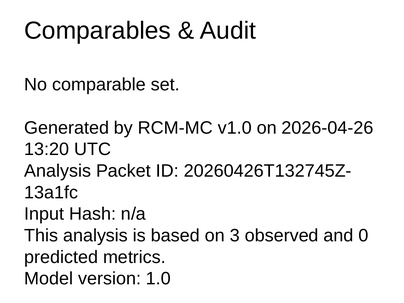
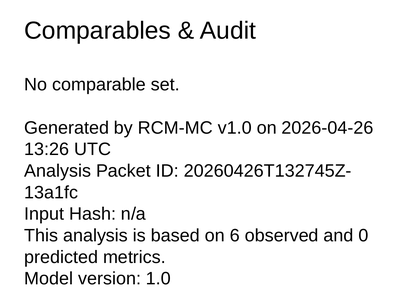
13:20: 13:20 -> 13:26 (47, 149)
3: 3 -> 6 (235, 236)
